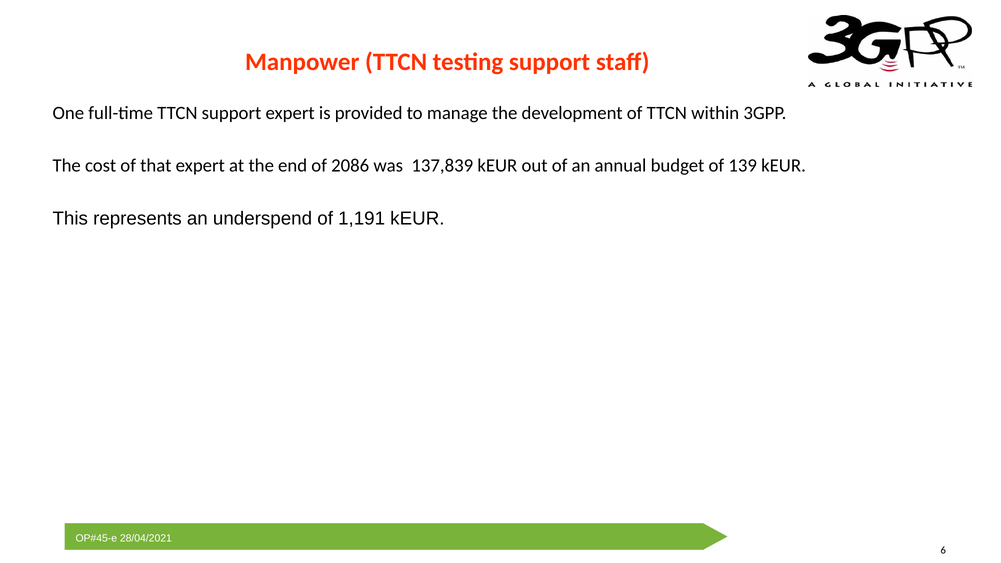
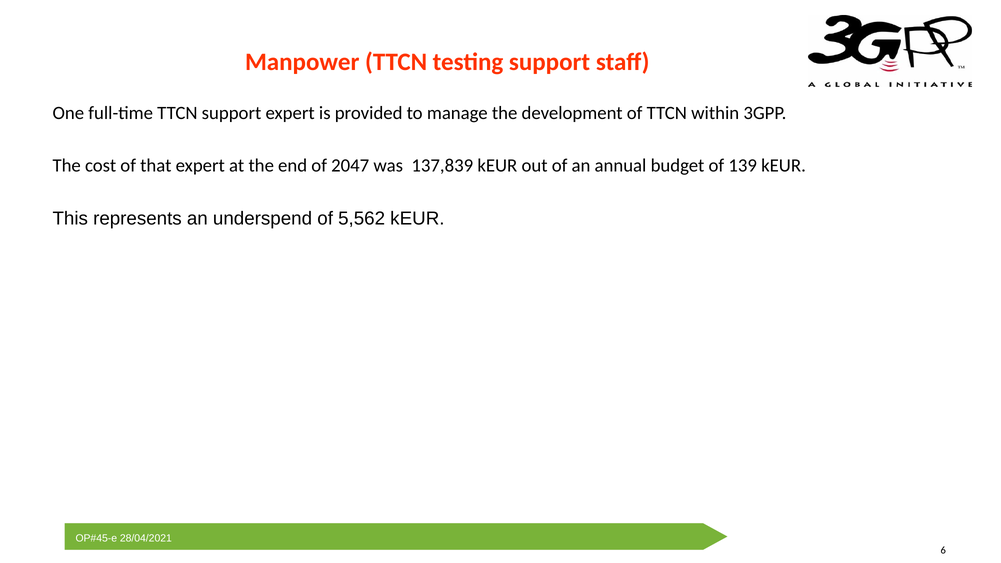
2086: 2086 -> 2047 (350, 166)
1,191: 1,191 -> 5,562 (362, 218)
